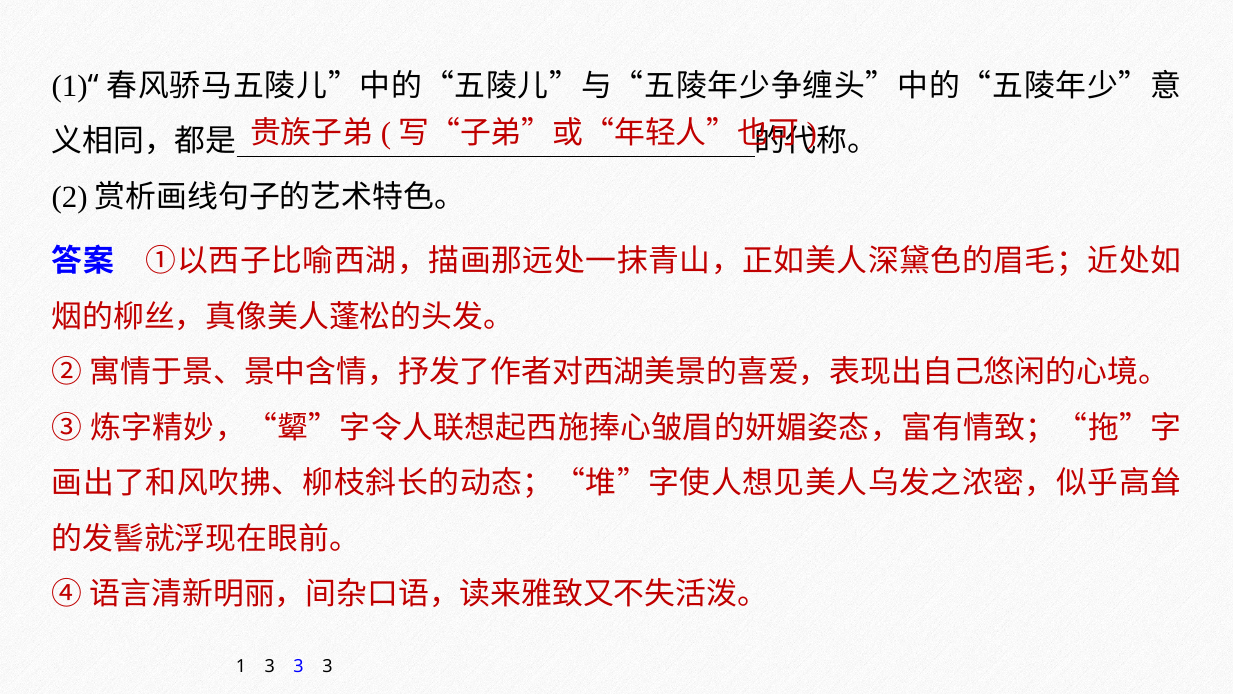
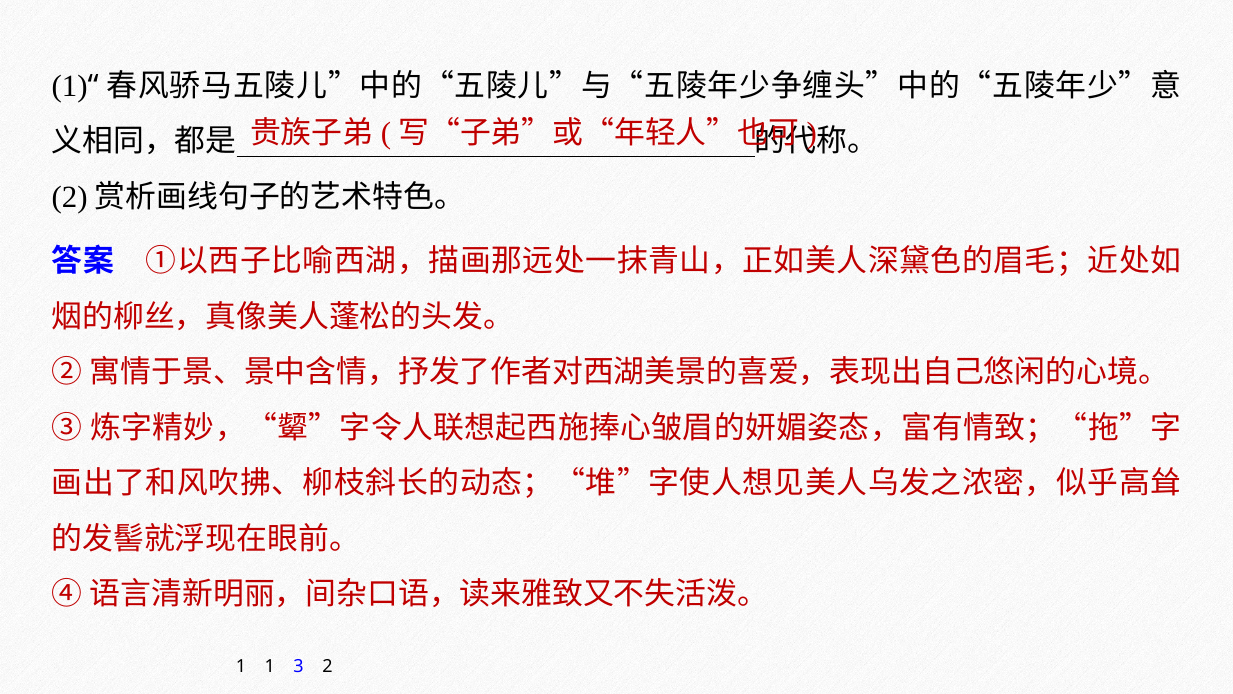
1 3: 3 -> 1 (270, 667)
3: 3 -> 2 (327, 667)
